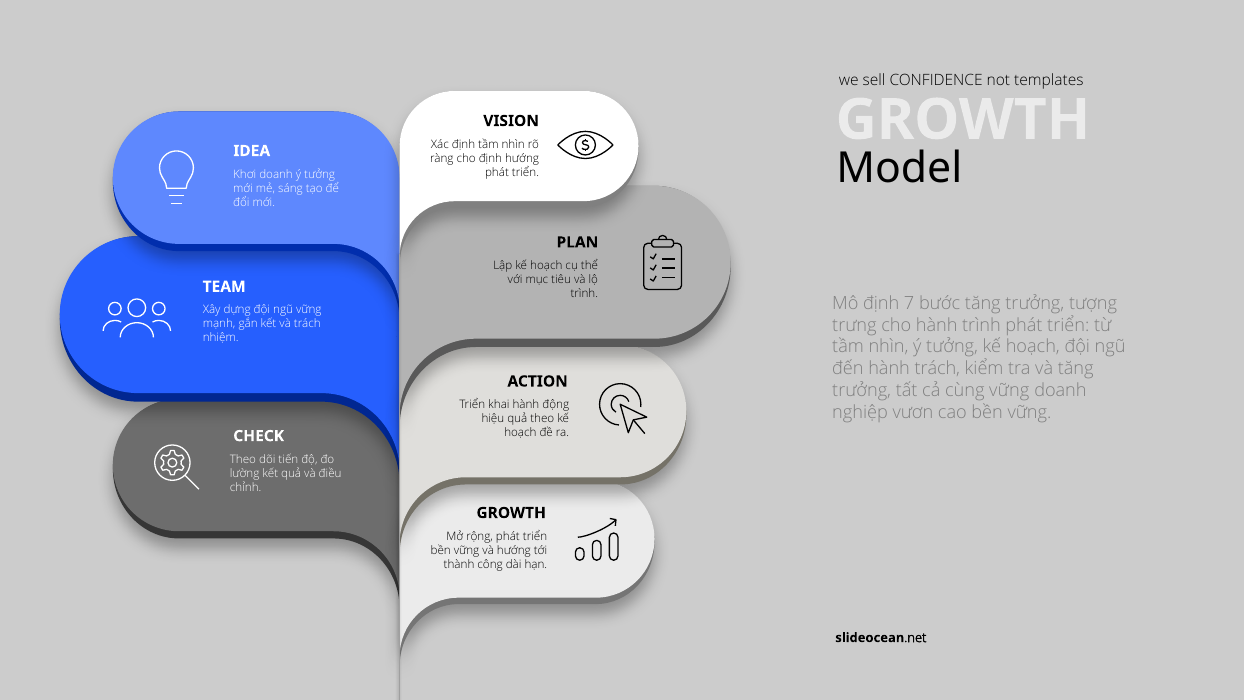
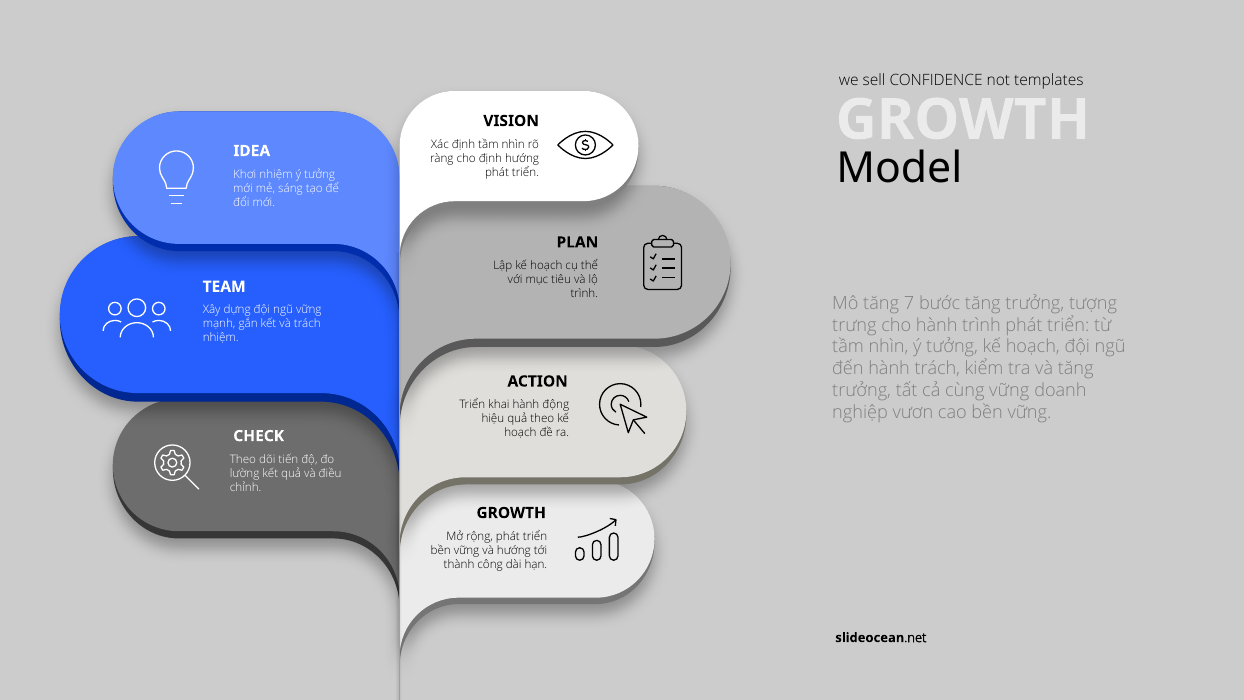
Khơi doanh: doanh -> nhiệm (276, 174)
Mô định: định -> tăng (881, 303)
